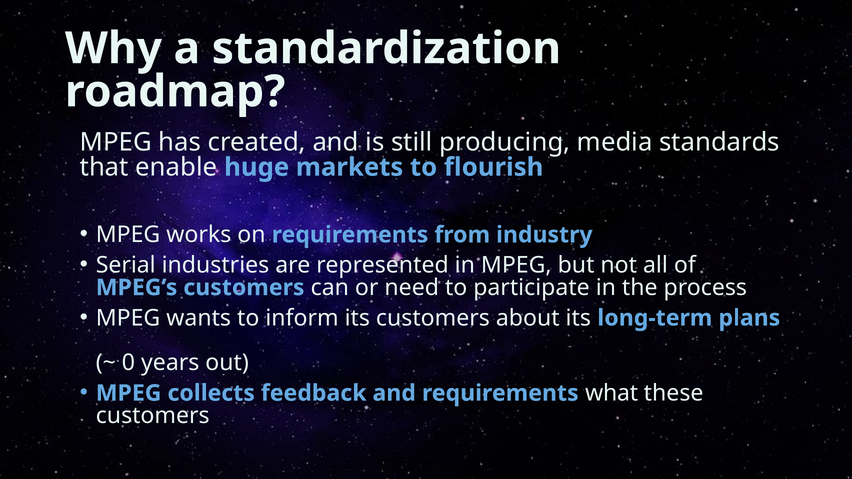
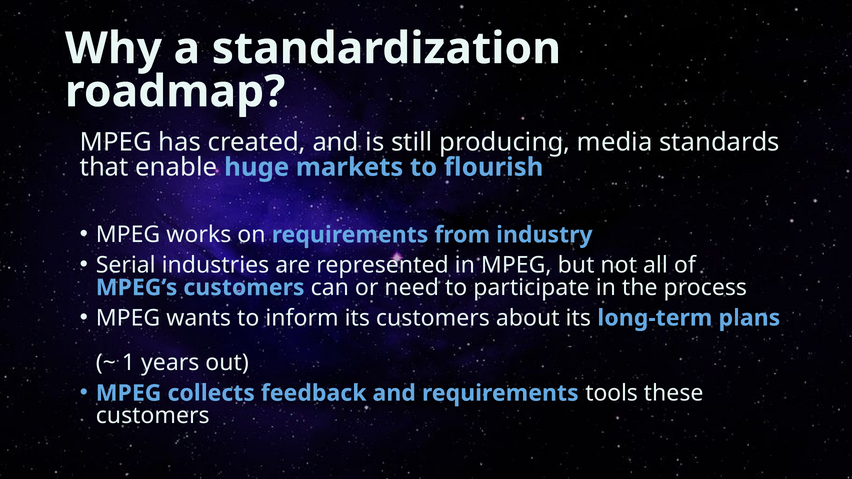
0: 0 -> 1 (128, 363)
what: what -> tools (612, 393)
